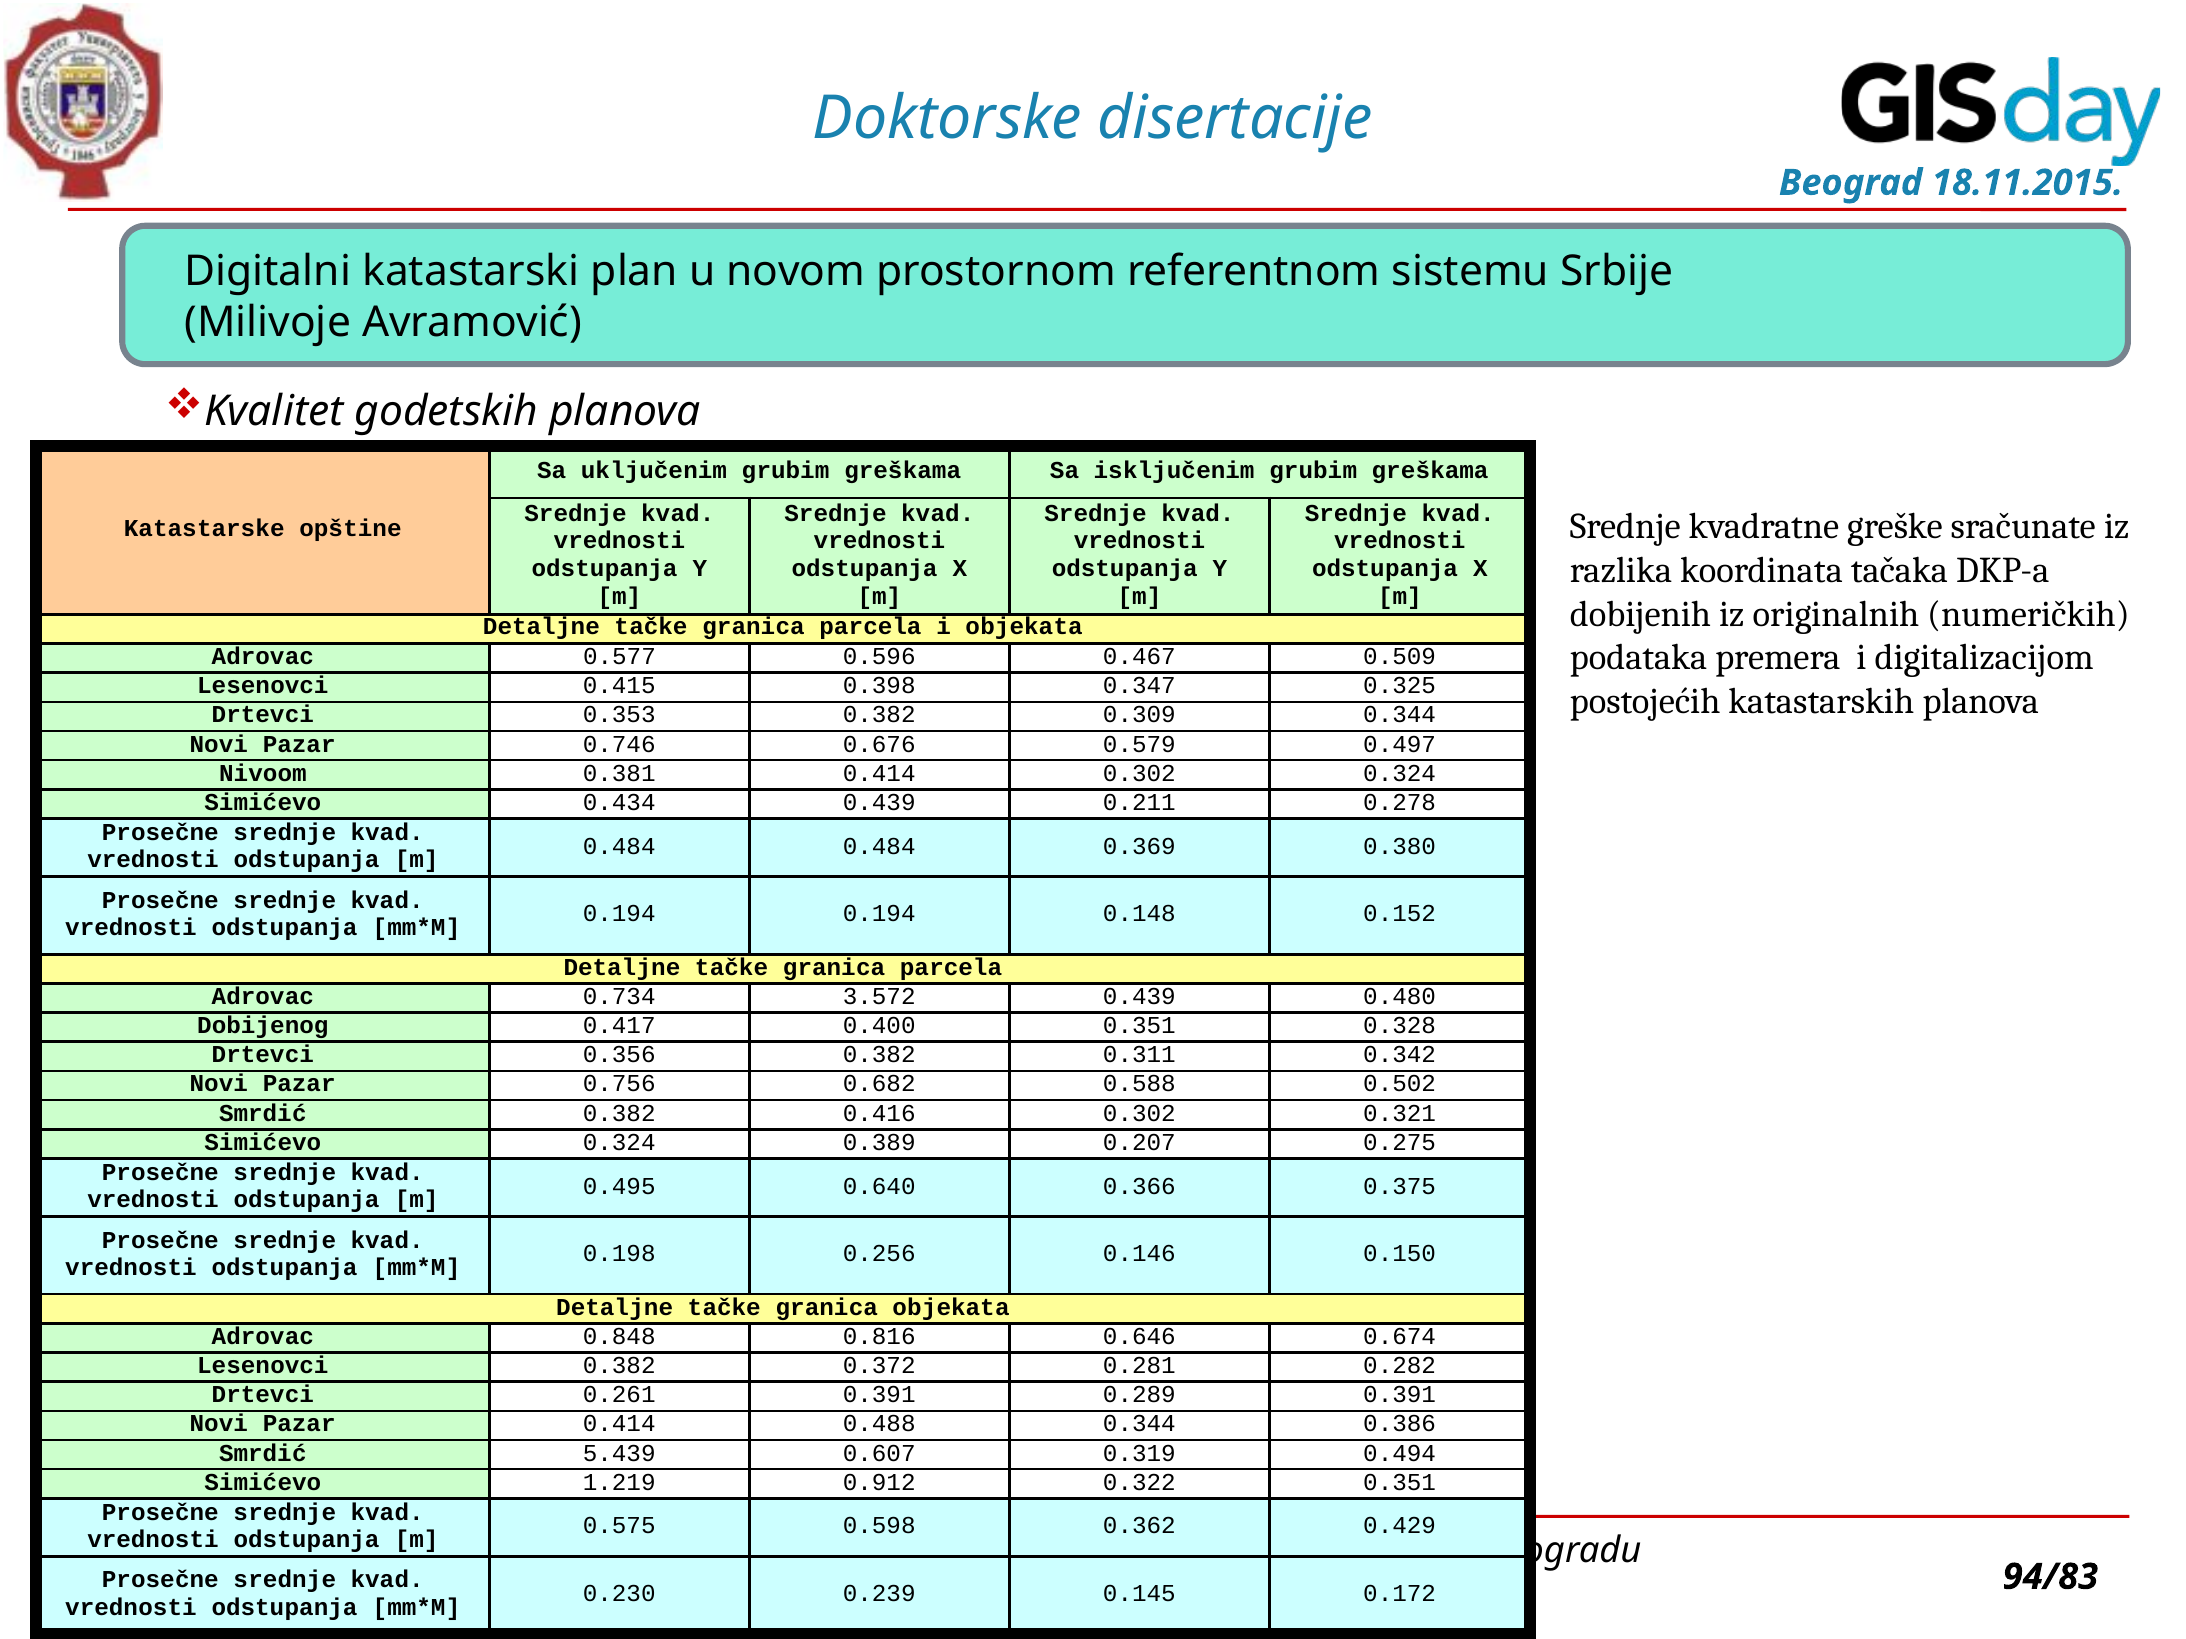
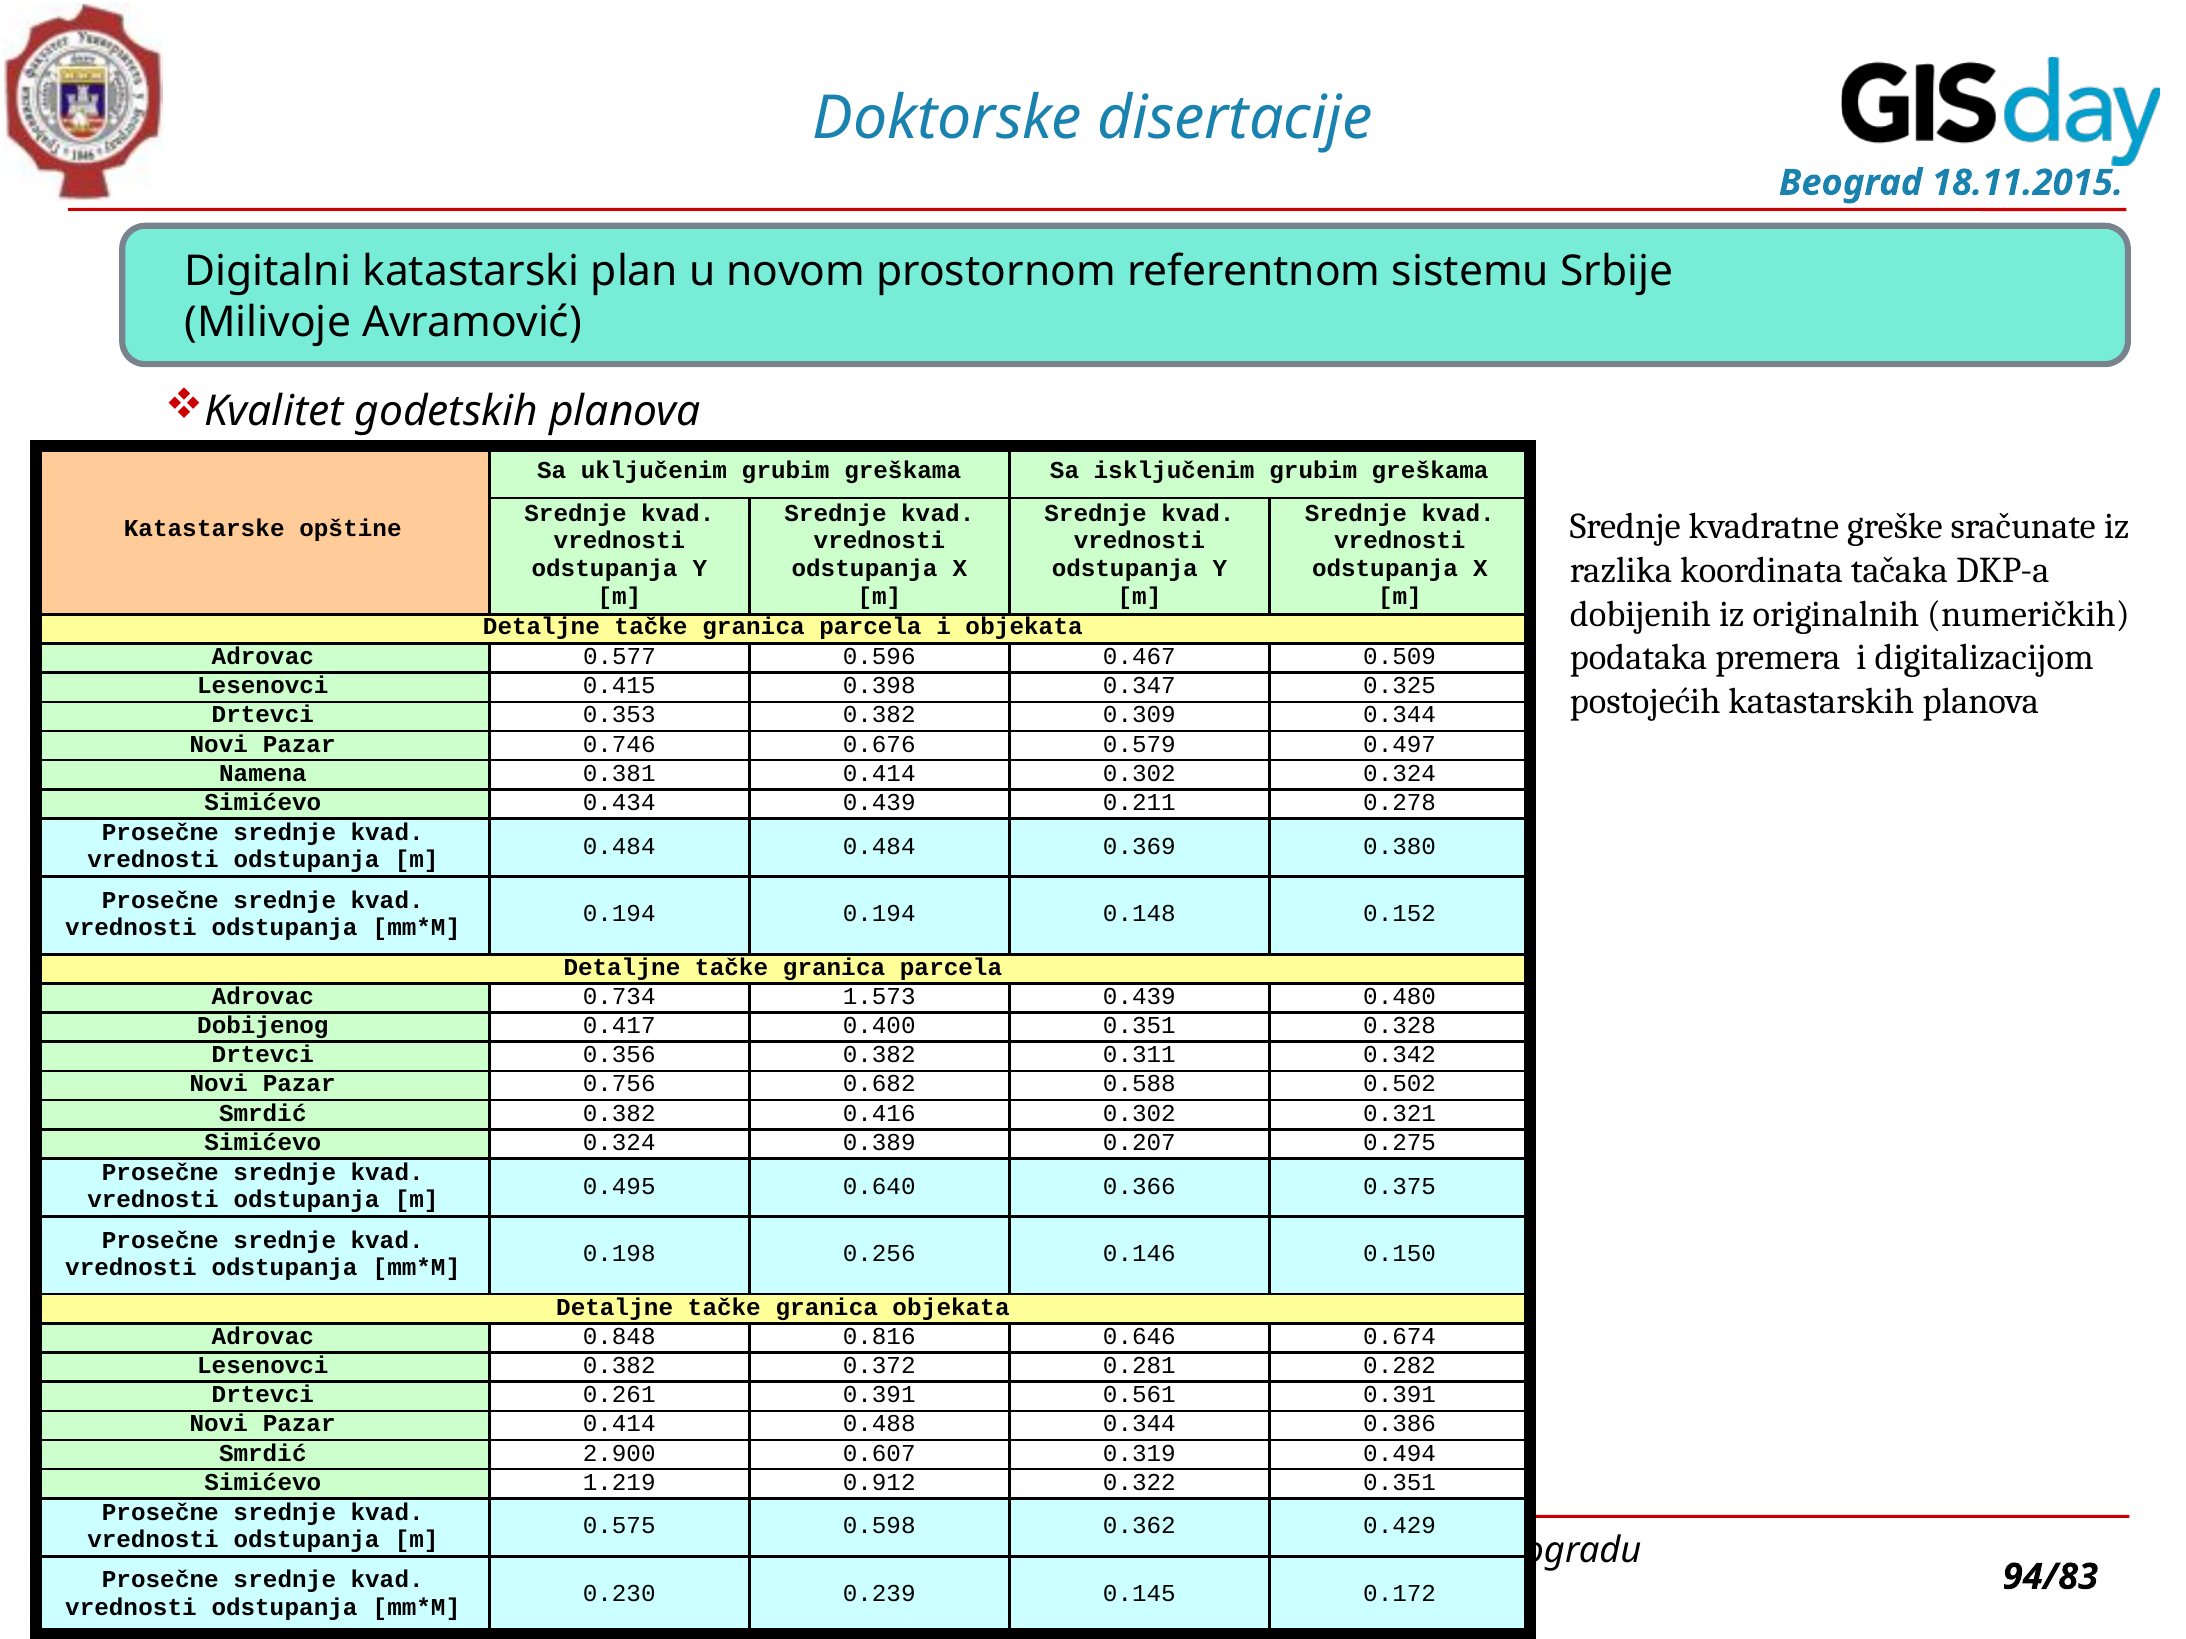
Nivoom: Nivoom -> Namena (263, 773)
3.572: 3.572 -> 1.573 (879, 997)
0.289: 0.289 -> 0.561 (1139, 1395)
5.439: 5.439 -> 2.900 (619, 1454)
